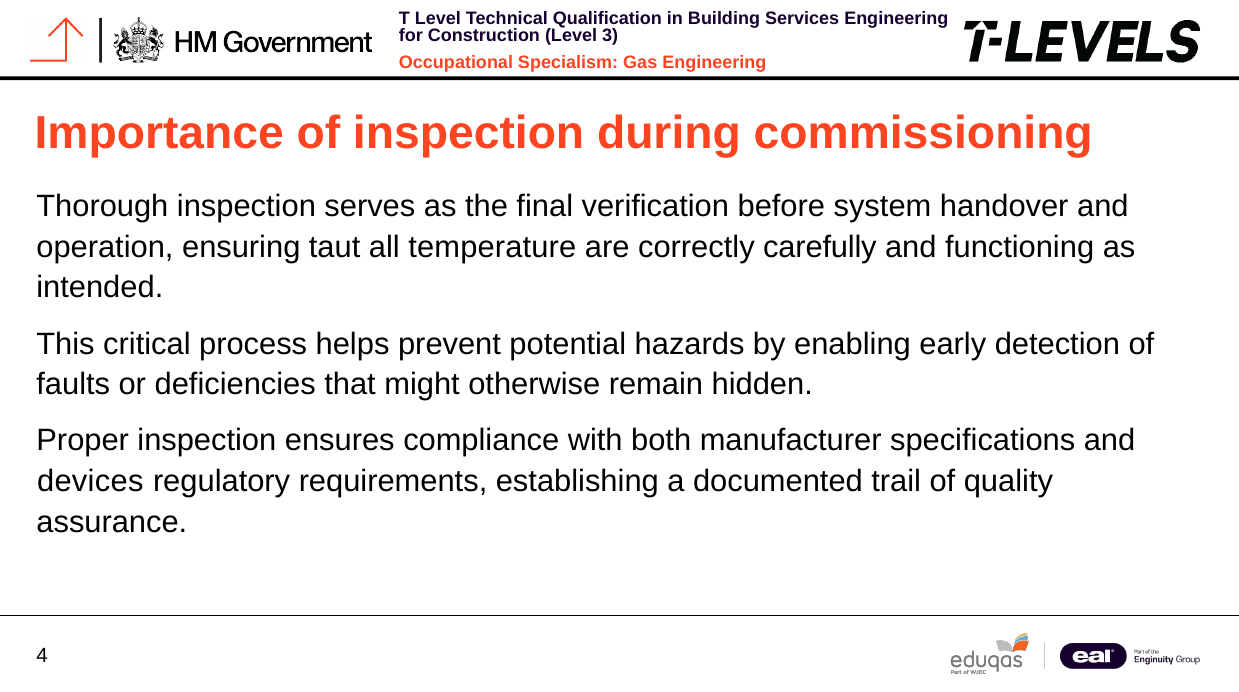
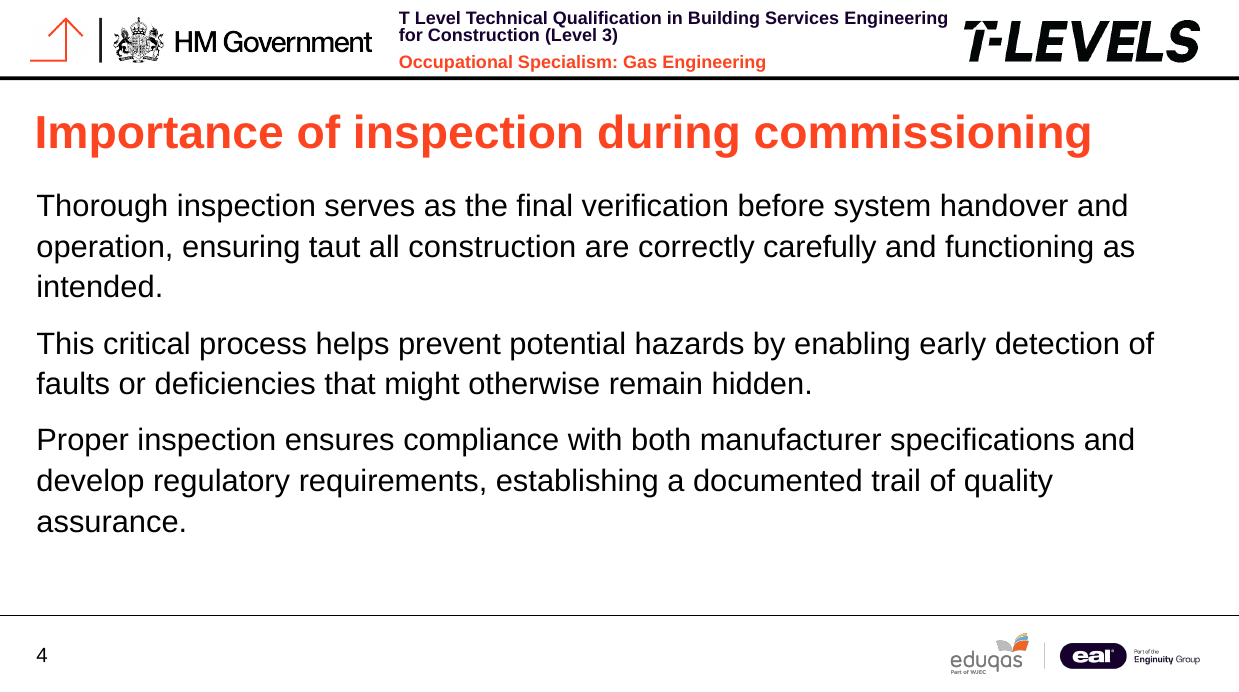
all temperature: temperature -> construction (492, 247)
devices: devices -> develop (90, 482)
